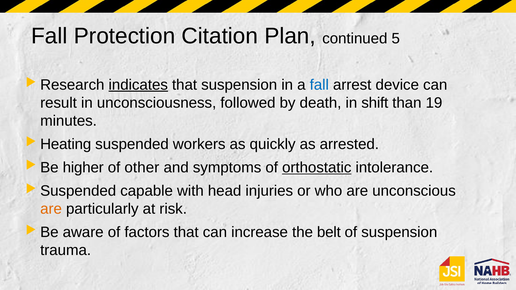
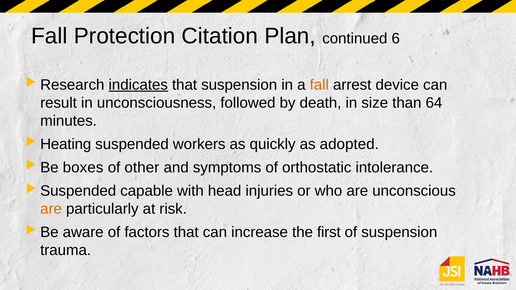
5: 5 -> 6 (396, 39)
fall colour: blue -> orange (319, 85)
shift: shift -> size (375, 103)
19: 19 -> 64 (434, 103)
arrested: arrested -> adopted (349, 144)
higher: higher -> boxes (83, 168)
orthostatic underline: present -> none (317, 168)
belt: belt -> first (329, 232)
